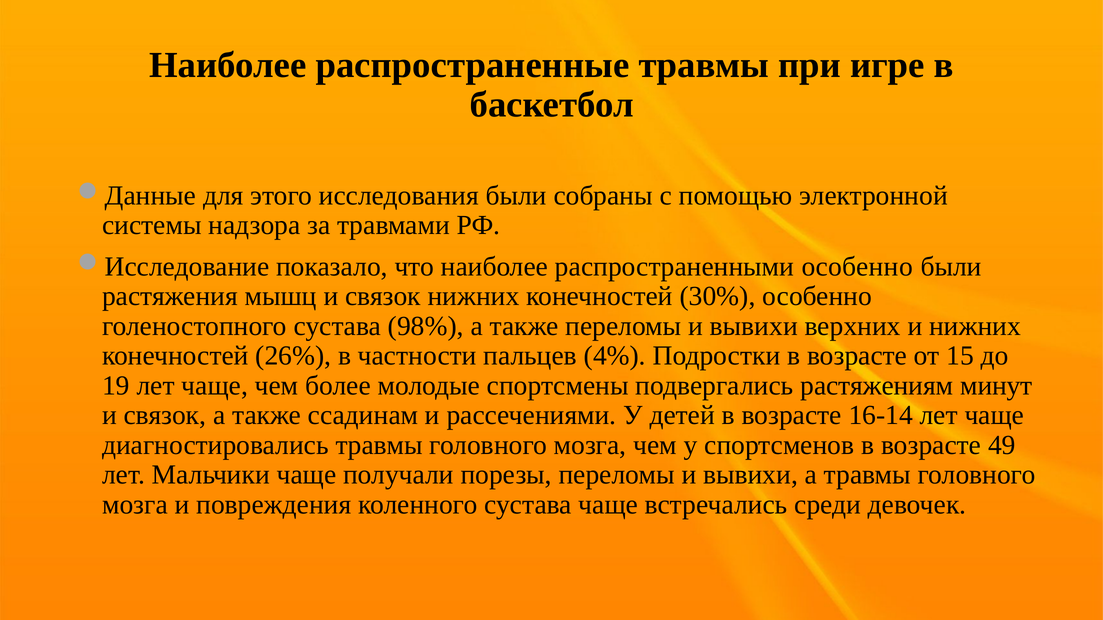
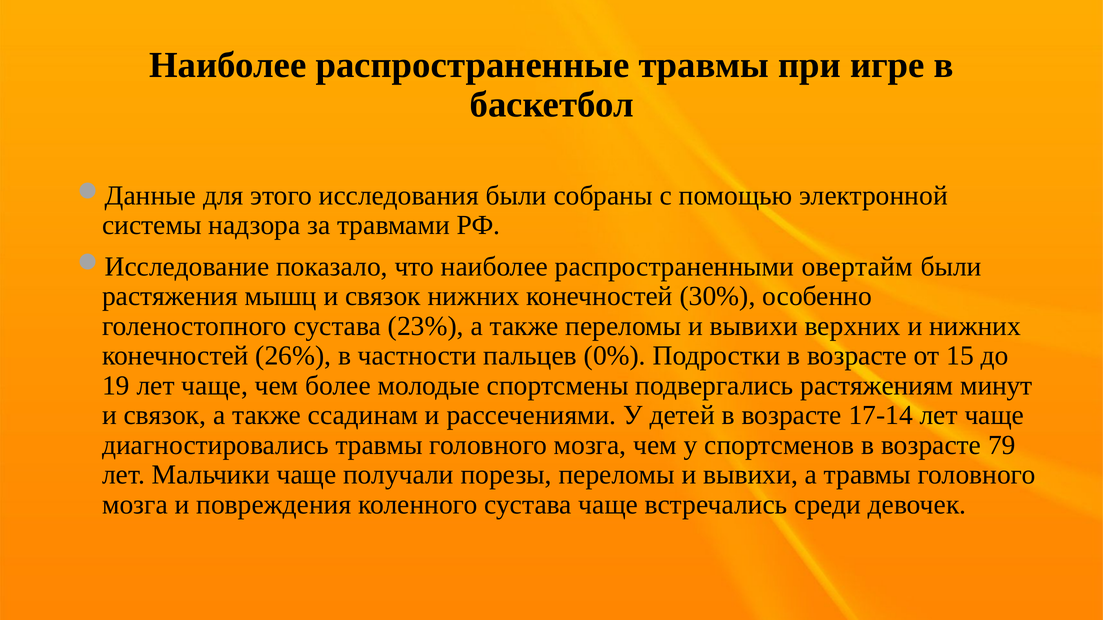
распространенными особенно: особенно -> овертайм (857, 267)
98%: 98% -> 23% (426, 326)
4%: 4% -> 0% (615, 356)
16-14: 16-14 -> 17-14 (881, 416)
49: 49 -> 79 (1002, 445)
